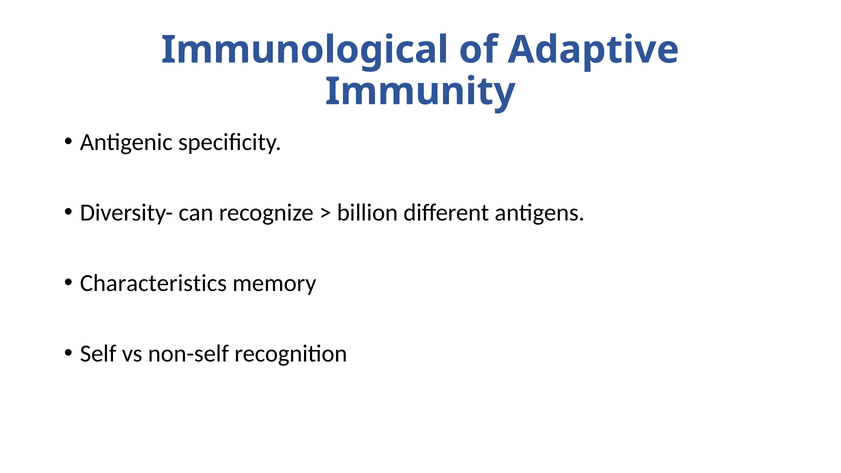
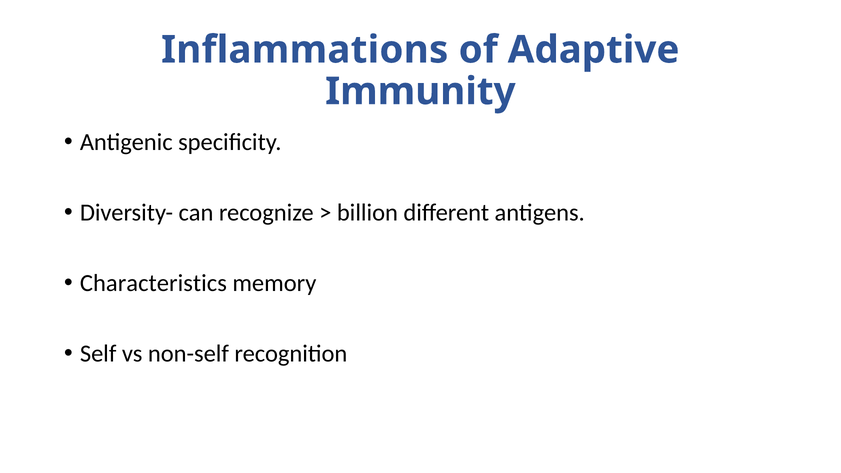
Immunological: Immunological -> Inflammations (305, 50)
